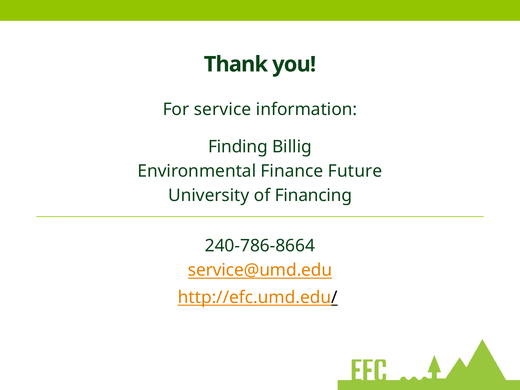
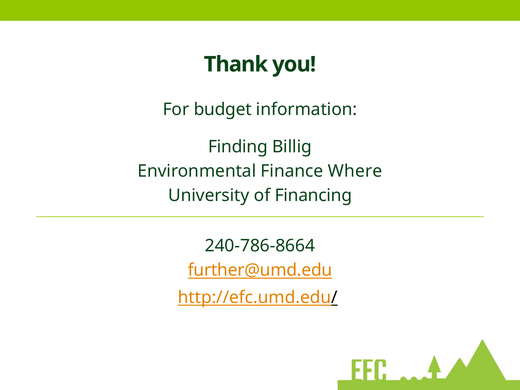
service: service -> budget (223, 110)
Future: Future -> Where (355, 171)
service@umd.edu: service@umd.edu -> further@umd.edu (260, 270)
